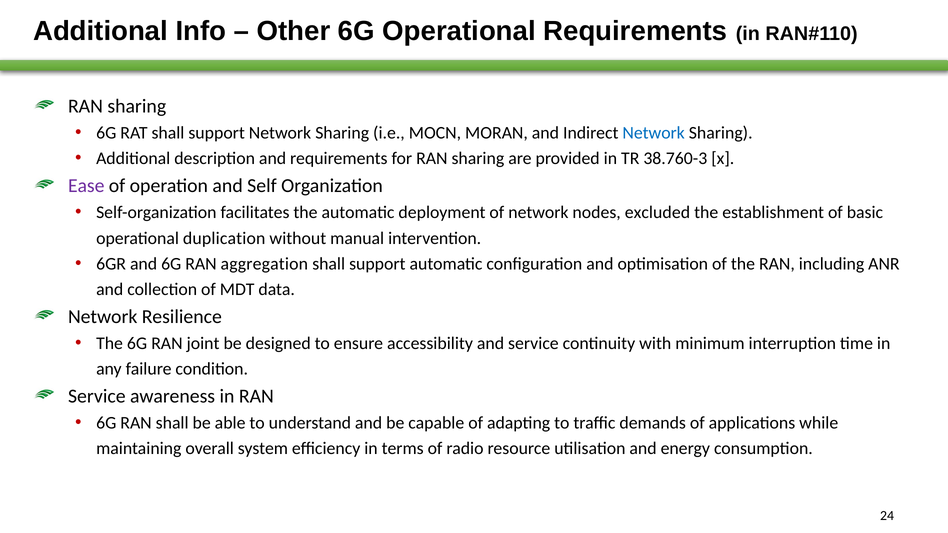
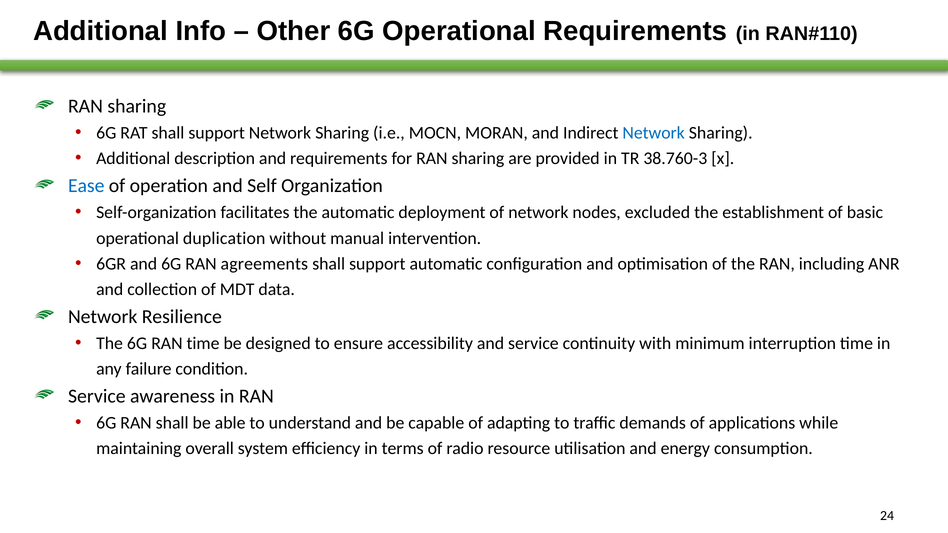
Ease colour: purple -> blue (86, 186)
aggregation: aggregation -> agreements (264, 264)
RAN joint: joint -> time (203, 343)
